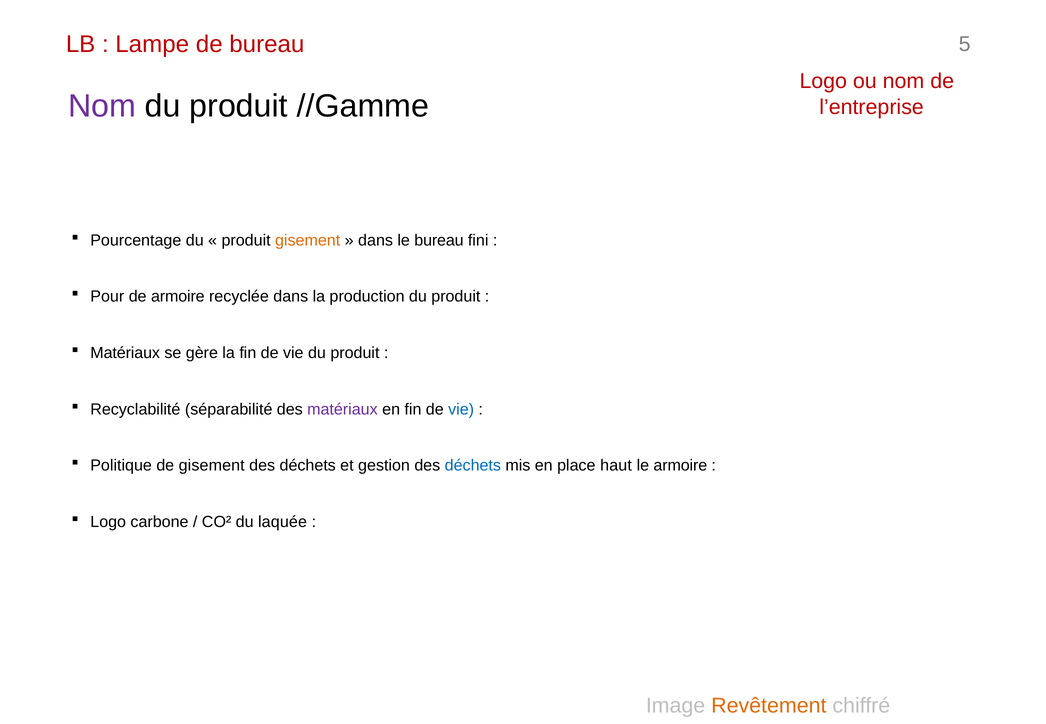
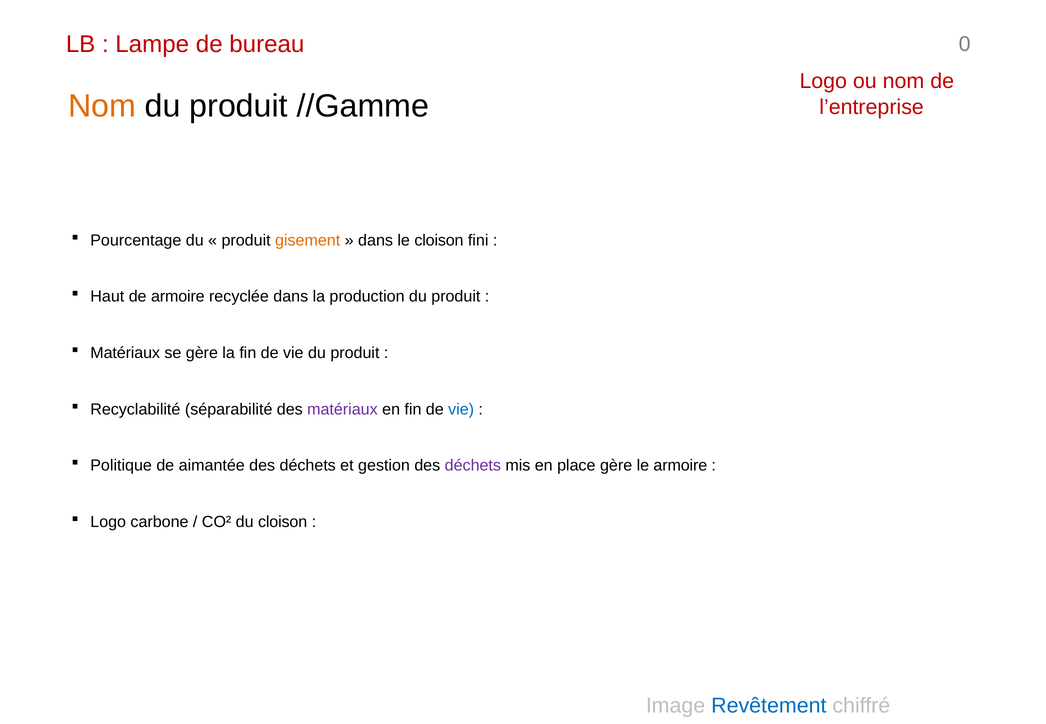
5: 5 -> 0 (965, 44)
Nom colour: purple -> orange (102, 106)
le bureau: bureau -> cloison (439, 240)
Pour: Pour -> Haut (107, 297)
de gisement: gisement -> aimantée (212, 466)
déchets colour: blue -> purple (473, 466)
place haut: haut -> gère (616, 466)
du laquée: laquée -> cloison (283, 522)
Revêtement colour: orange -> blue (769, 706)
